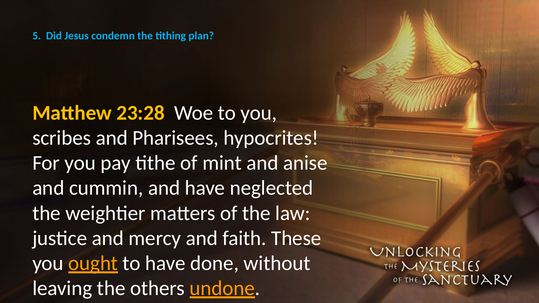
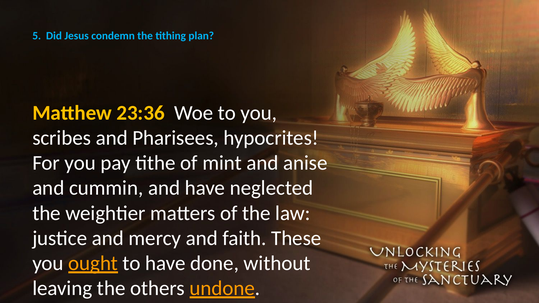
23:28: 23:28 -> 23:36 (141, 113)
